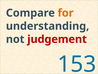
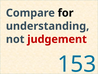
for colour: orange -> black (66, 13)
